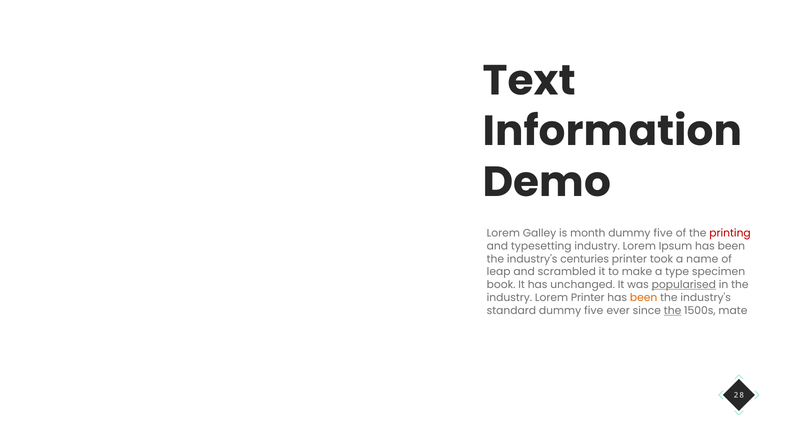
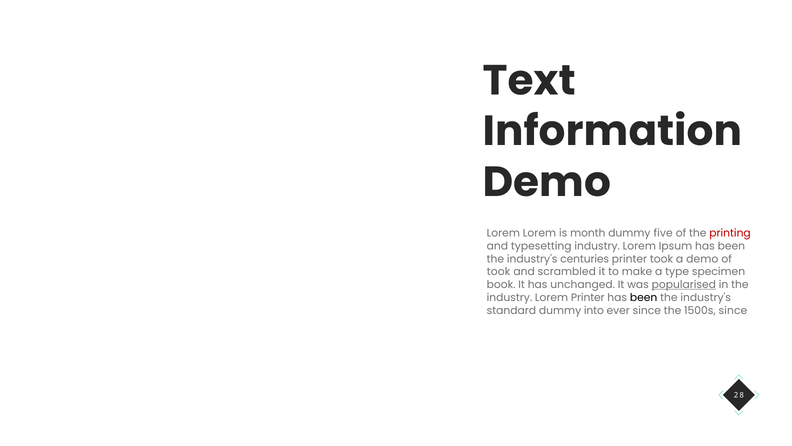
Lorem Galley: Galley -> Lorem (539, 233)
a name: name -> demo (702, 259)
leap: leap -> took (499, 272)
been colour: orange -> black (644, 297)
standard dummy five: five -> into (594, 310)
the underline: present -> none (673, 310)
1500s mate: mate -> since (733, 310)
